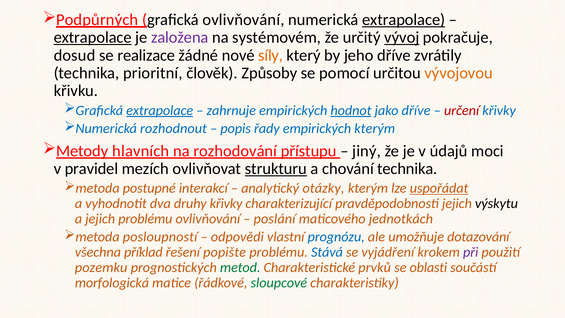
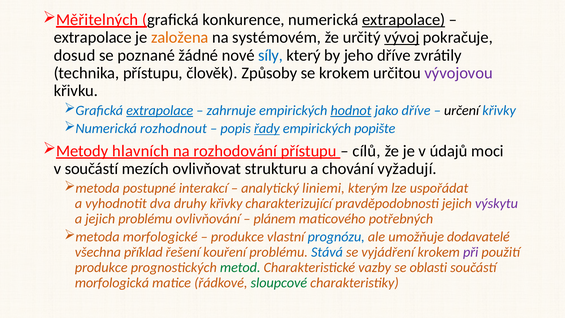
Podpůrných: Podpůrných -> Měřitelných (97, 20)
grafická ovlivňování: ovlivňování -> konkurence (244, 20)
extrapolace underline: present -> none (93, 38)
založena colour: purple -> orange (180, 38)
realizace: realizace -> poznané (146, 55)
síly colour: orange -> blue (271, 55)
technika prioritní: prioritní -> přístupu (153, 73)
se pomocí: pomocí -> krokem (344, 73)
vývojovou colour: orange -> purple (459, 73)
určení colour: red -> black (462, 110)
řady underline: none -> present (267, 128)
empirických kterým: kterým -> popište (375, 128)
jiný: jiný -> cílů (367, 151)
v pravidel: pravidel -> součástí (91, 169)
strukturu underline: present -> none (276, 169)
chování technika: technika -> vyžadují (407, 169)
otázky: otázky -> liniemi (323, 188)
uspořádat underline: present -> none (439, 188)
výskytu colour: black -> purple (497, 203)
poslání: poslání -> plánem (275, 219)
jednotkách: jednotkách -> potřebných (401, 219)
posloupností: posloupností -> morfologické (160, 237)
odpovědi: odpovědi -> produkce (237, 237)
dotazování: dotazování -> dodavatelé (478, 237)
popište: popište -> kouření (225, 252)
pozemku: pozemku -> produkce (101, 267)
prvků: prvků -> vazby (375, 267)
